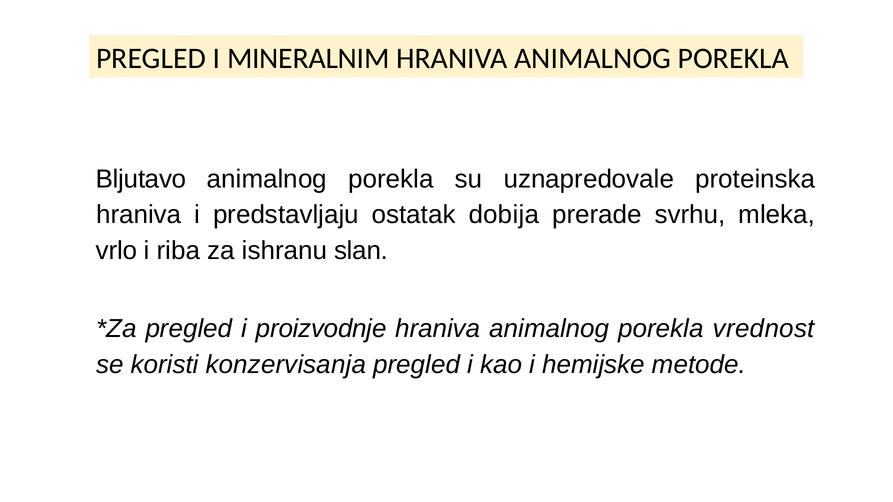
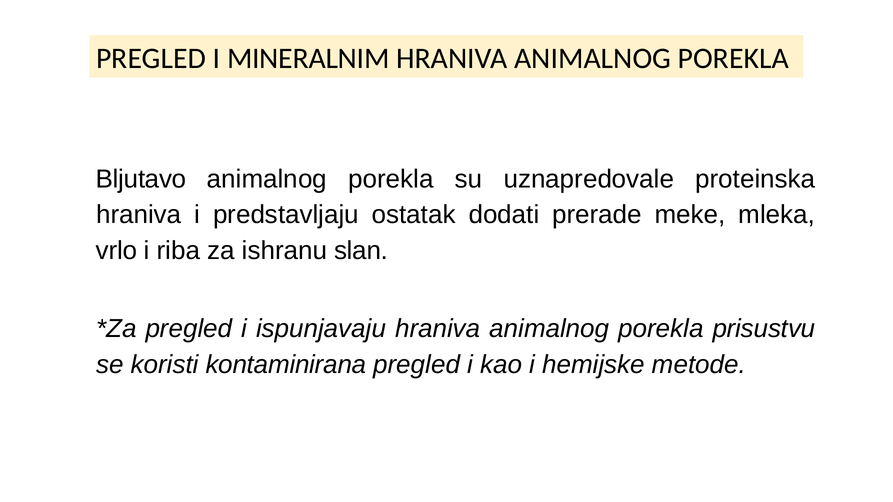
dobija: dobija -> dodati (504, 215)
svrhu: svrhu -> meke (690, 215)
proizvodnje: proizvodnje -> ispunjavaju (321, 329)
vrednost: vrednost -> prisustvu (764, 329)
konzervisanja: konzervisanja -> kontaminirana (286, 365)
